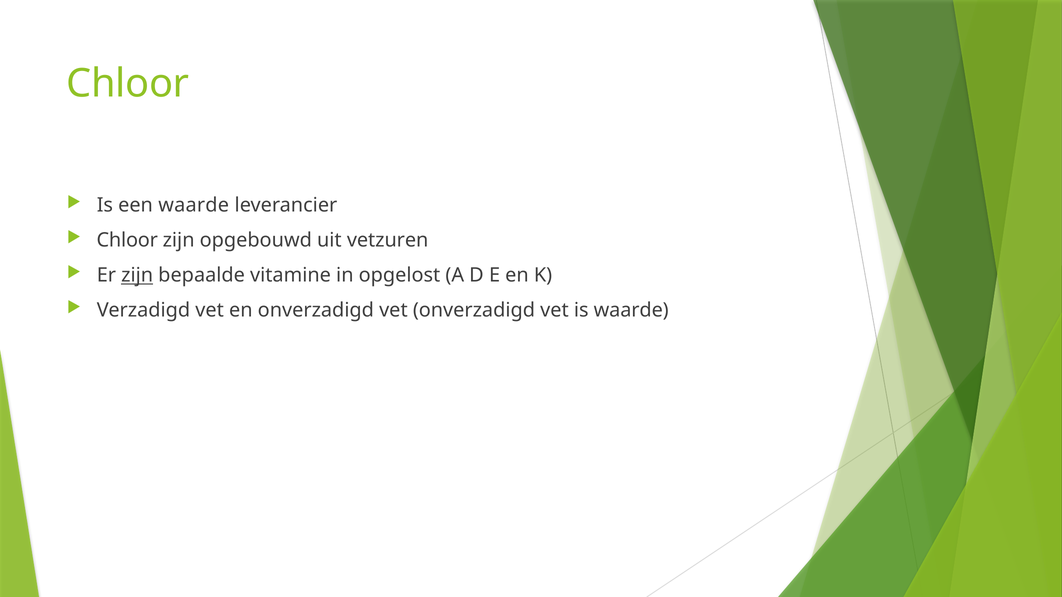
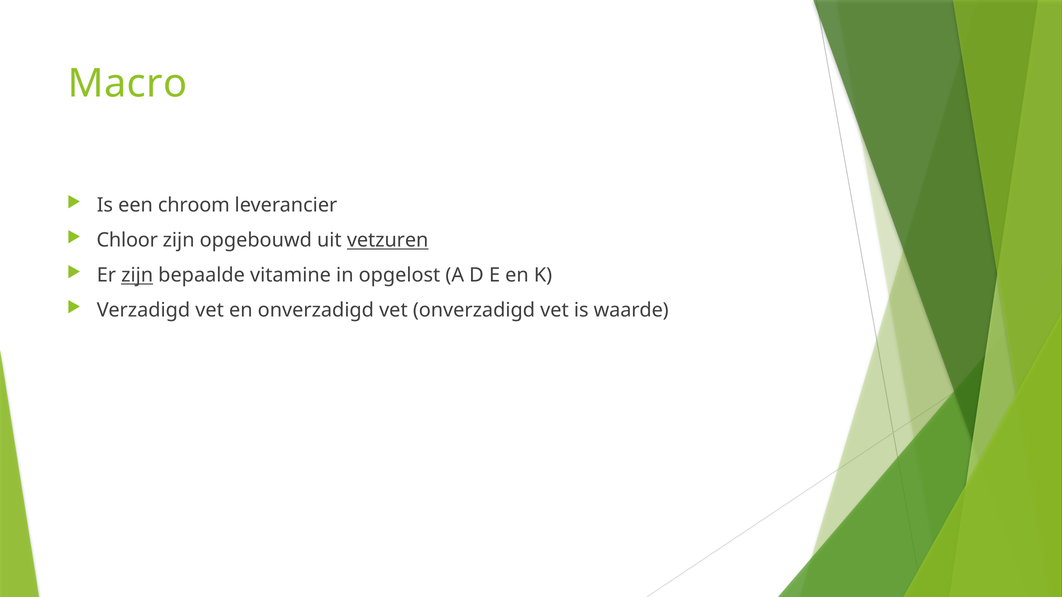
Chloor: Chloor -> Macro (127, 84)
een waarde: waarde -> chroom (194, 206)
vetzuren underline: none -> present (388, 240)
